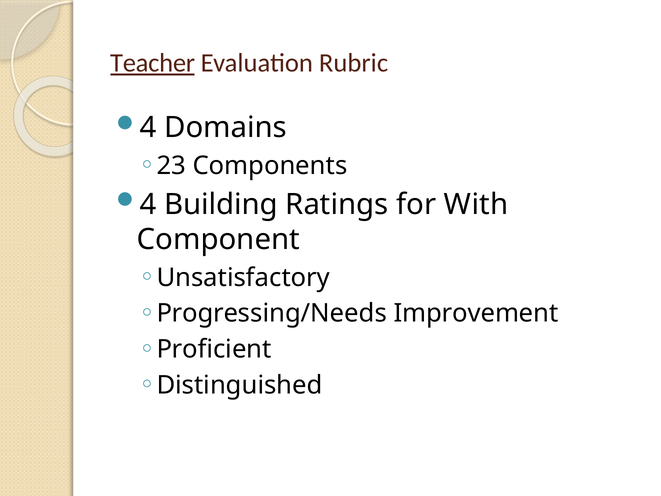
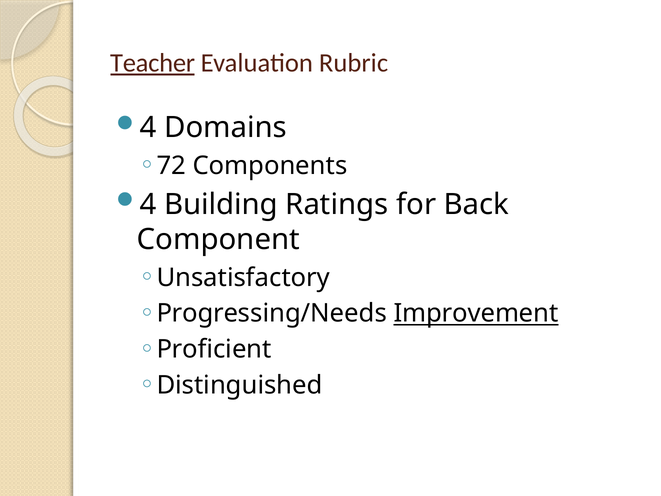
23: 23 -> 72 (171, 165)
With: With -> Back (476, 204)
Improvement underline: none -> present (476, 313)
